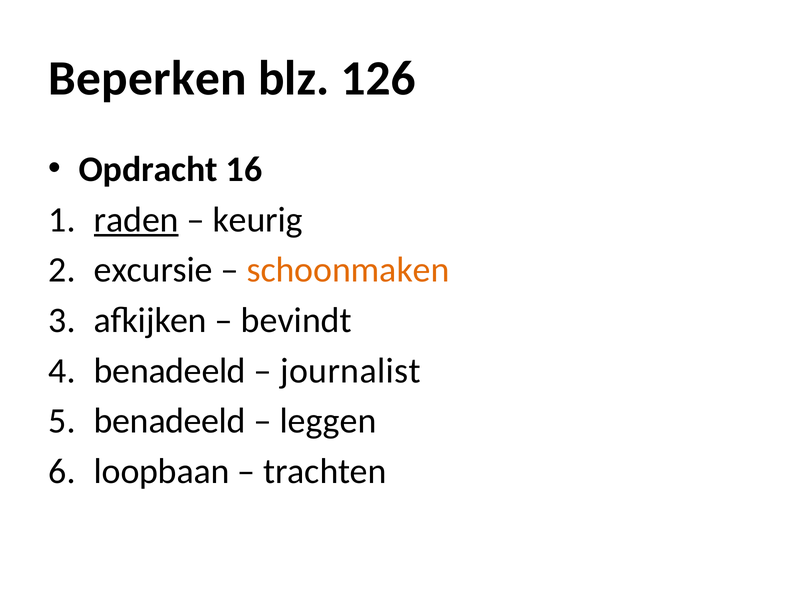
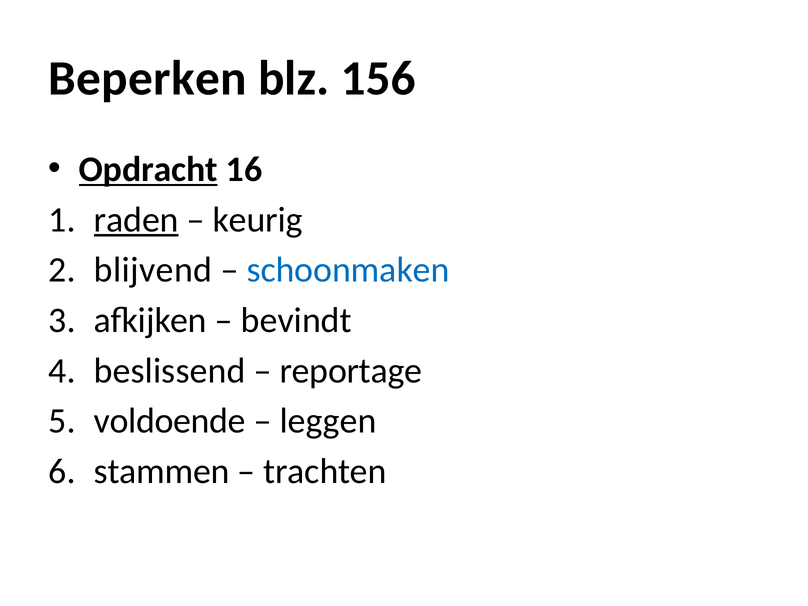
126: 126 -> 156 (378, 78)
Opdracht underline: none -> present (148, 170)
excursie: excursie -> blijvend (153, 270)
schoonmaken colour: orange -> blue (348, 270)
benadeeld: benadeeld -> beslissend (170, 371)
journalist: journalist -> reportage (351, 371)
benadeeld: benadeeld -> voldoende (170, 421)
loopbaan: loopbaan -> stammen (162, 471)
